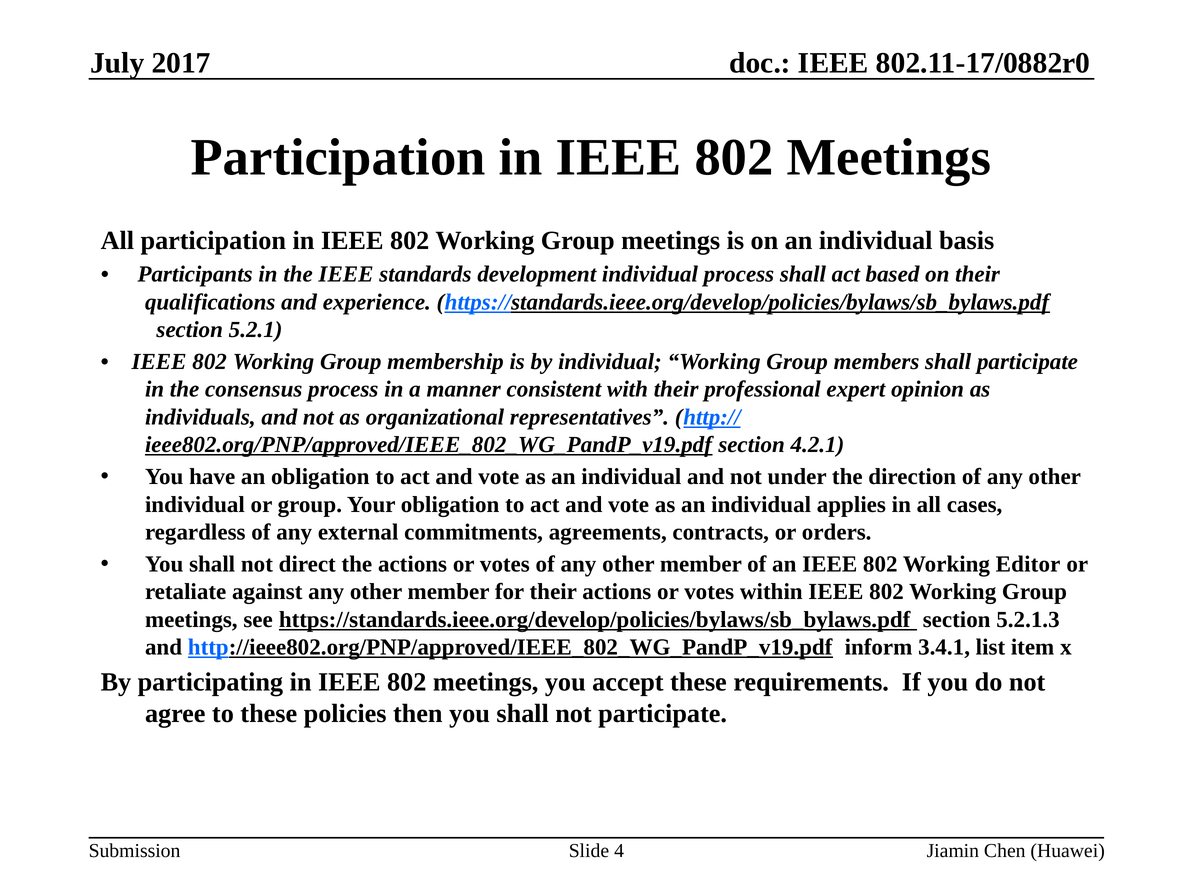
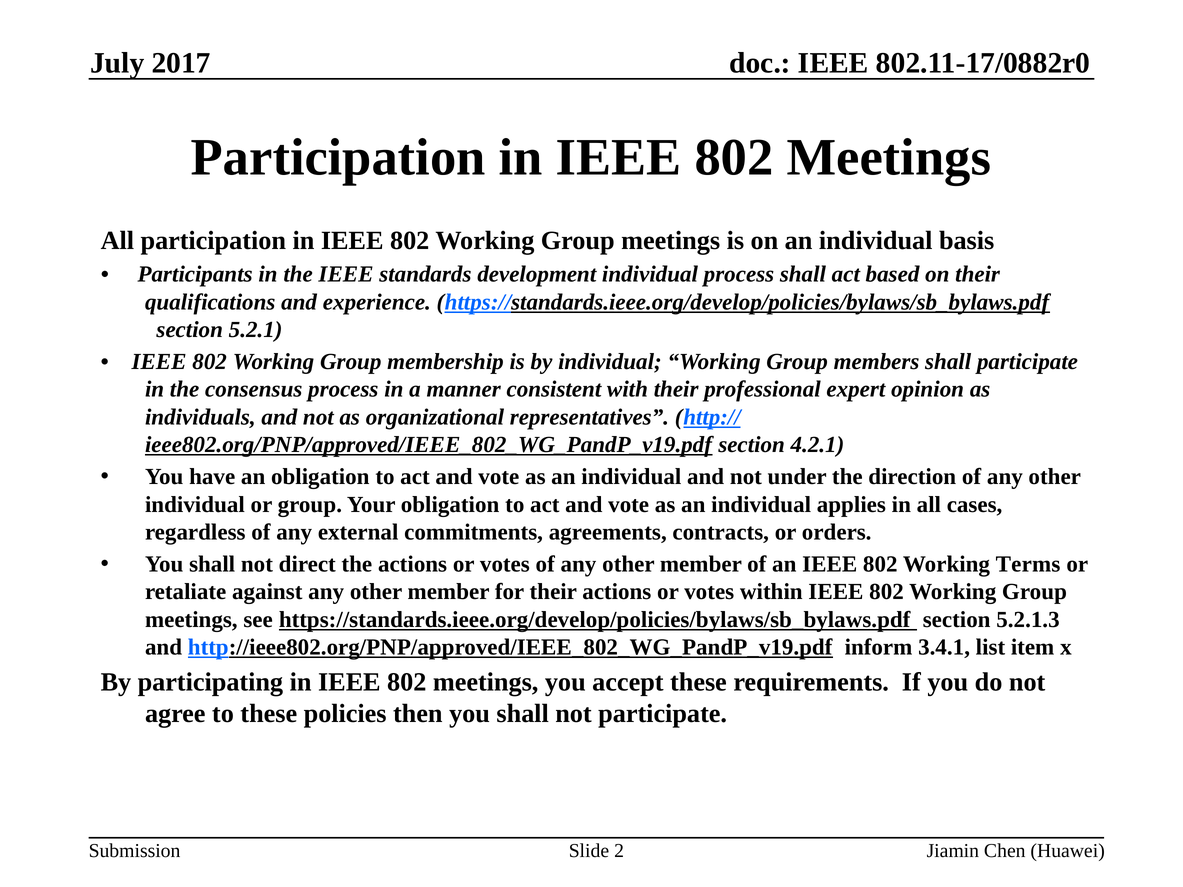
Editor: Editor -> Terms (1028, 564)
4: 4 -> 2 (619, 851)
